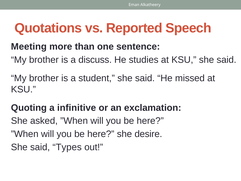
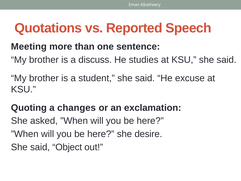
missed: missed -> excuse (190, 78)
infinitive: infinitive -> changes (77, 108)
Types: Types -> Object (67, 147)
